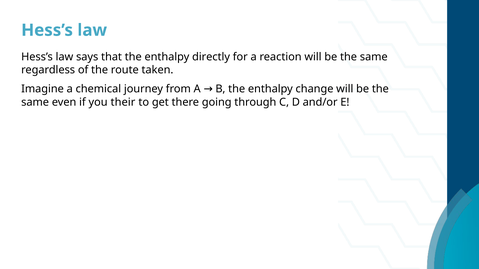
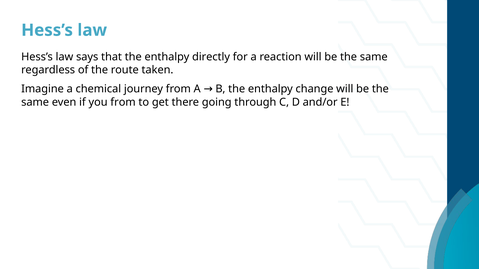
you their: their -> from (123, 102)
